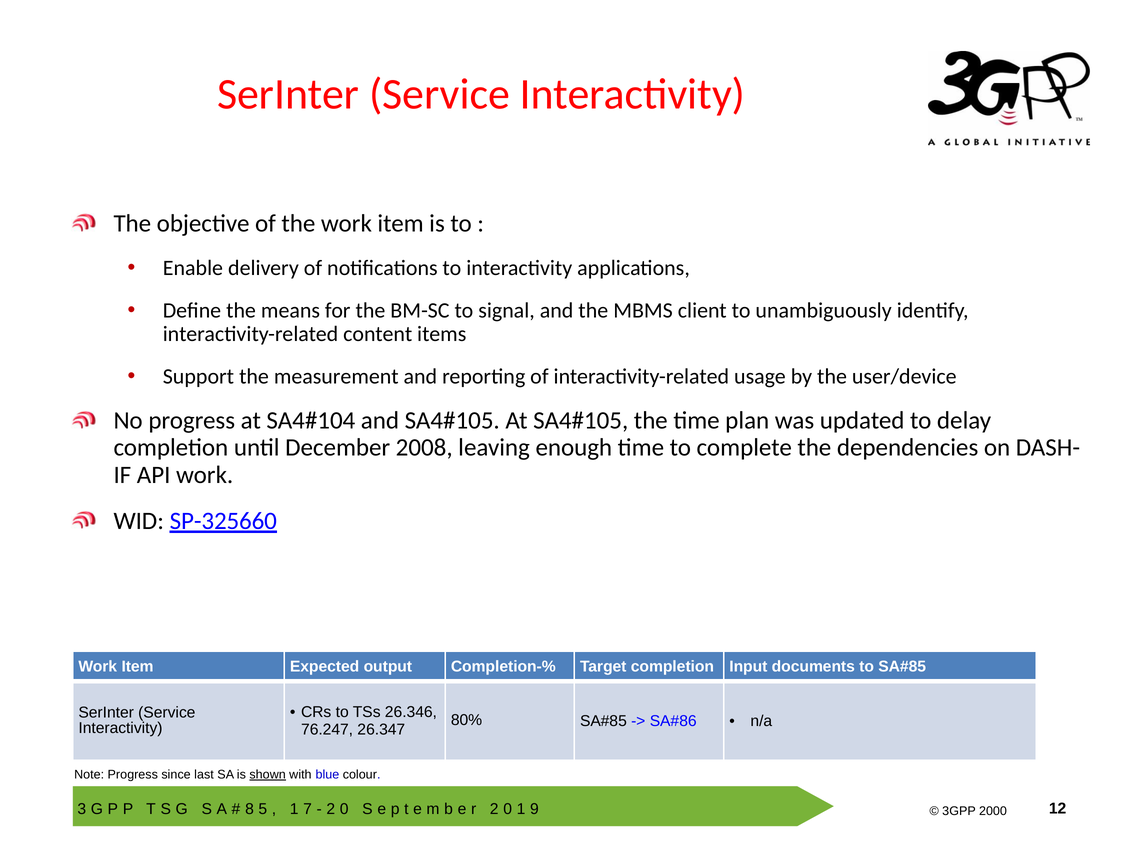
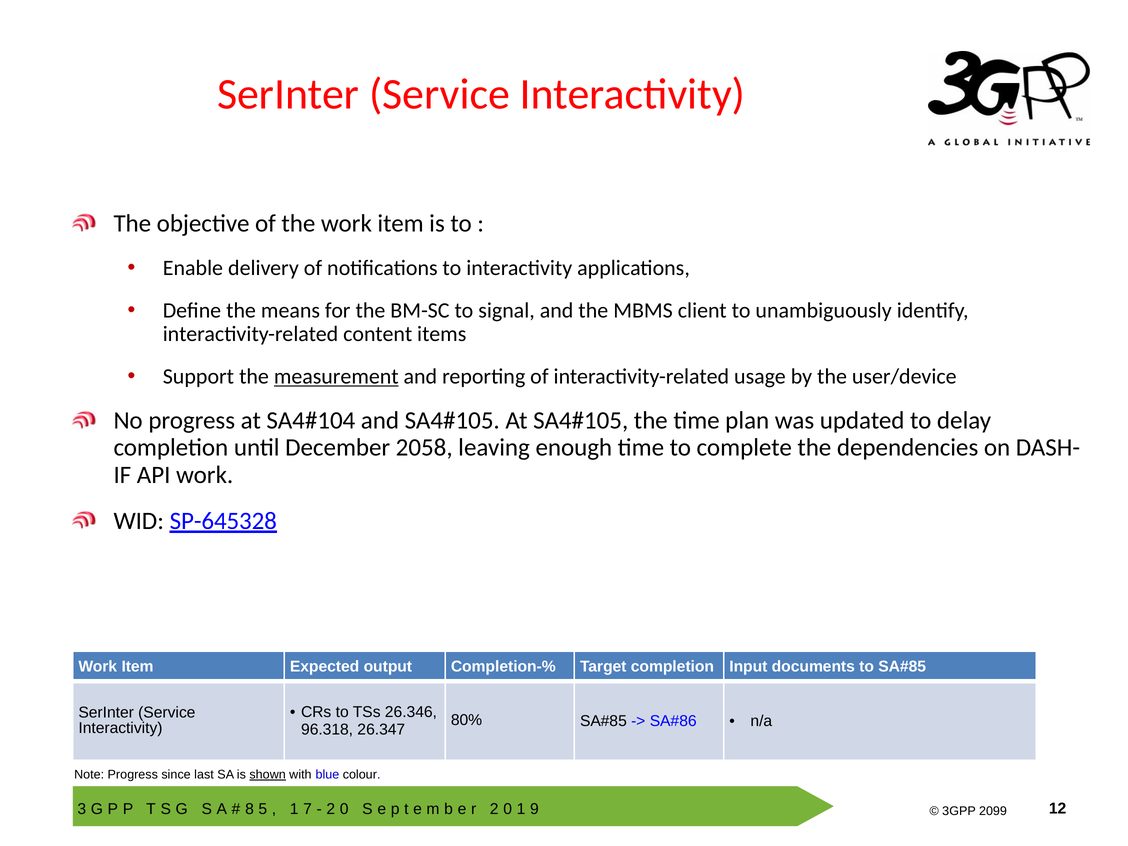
measurement underline: none -> present (336, 377)
2008: 2008 -> 2058 (424, 448)
SP-325660: SP-325660 -> SP-645328 (223, 521)
76.247: 76.247 -> 96.318 (327, 730)
2000: 2000 -> 2099 (993, 811)
